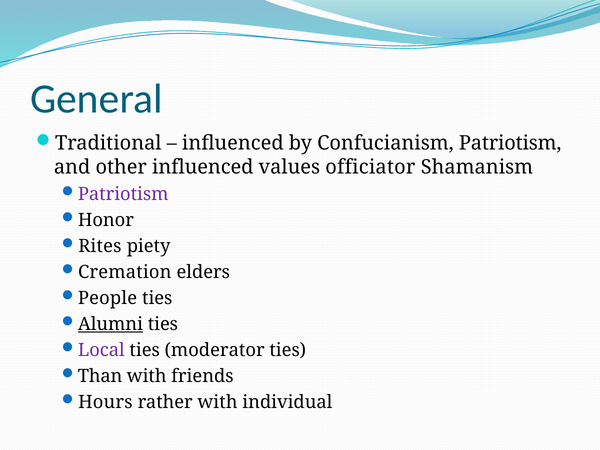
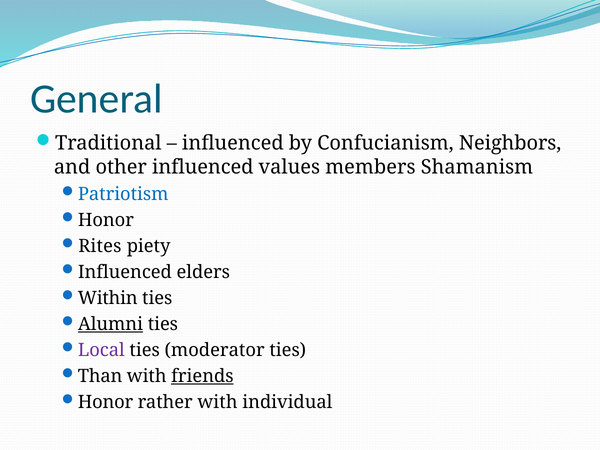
Confucianism Patriotism: Patriotism -> Neighbors (510, 143)
officiator: officiator -> members (370, 167)
Patriotism colour: purple -> blue (123, 194)
Cremation: Cremation -> Influenced (125, 272)
People: People -> Within (108, 298)
friends underline: none -> present (202, 376)
Hours: Hours -> Honor (106, 402)
